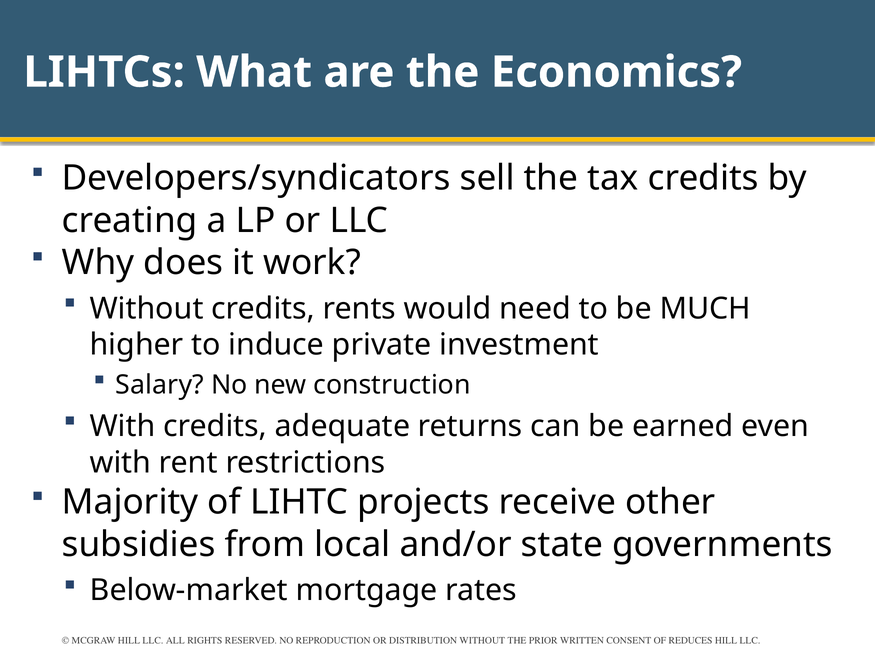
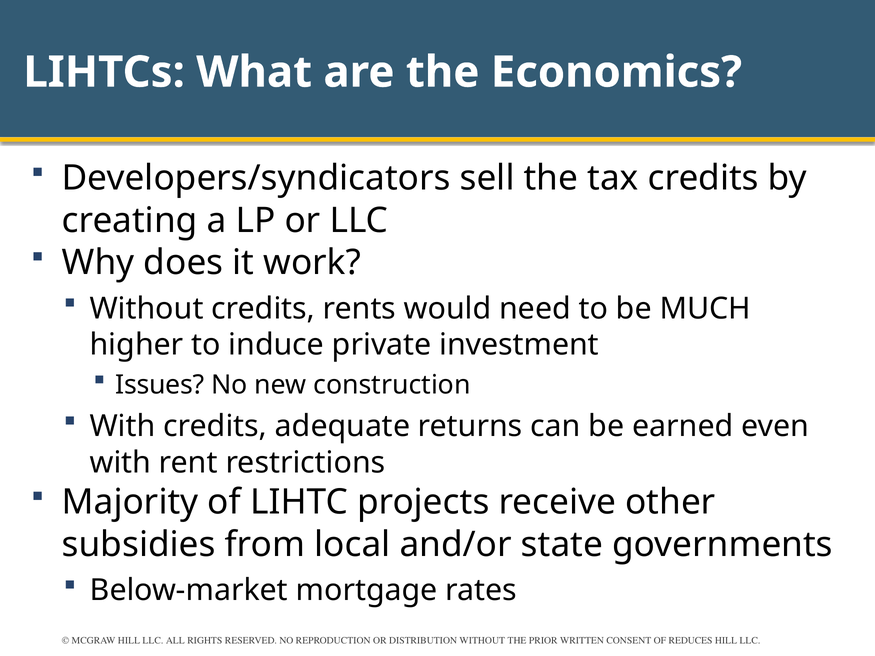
Salary: Salary -> Issues (160, 385)
